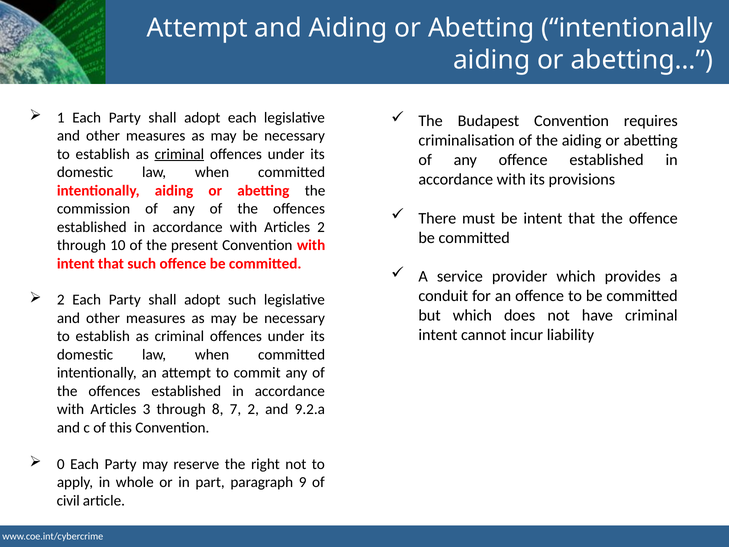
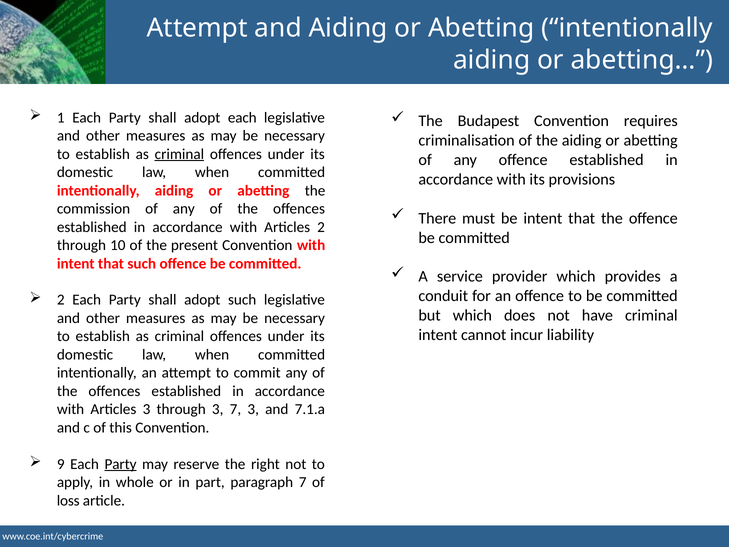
through 8: 8 -> 3 (218, 409)
7 2: 2 -> 3 (253, 409)
9.2.a: 9.2.a -> 7.1.a (310, 409)
0: 0 -> 9 (61, 464)
Party underline: none -> present (121, 464)
paragraph 9: 9 -> 7 (303, 482)
civil: civil -> loss (68, 500)
